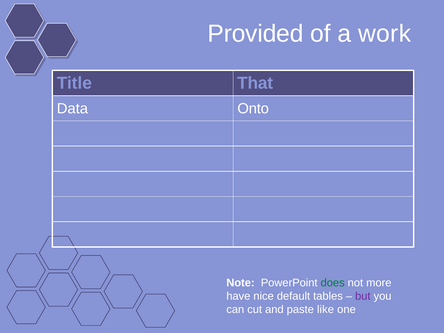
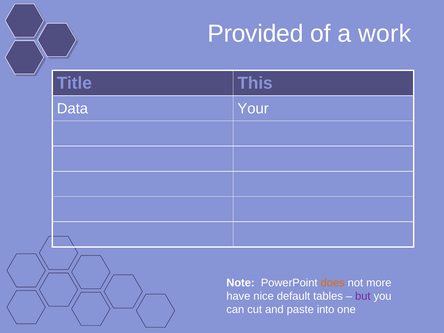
That: That -> This (255, 83)
Onto: Onto -> Your (253, 108)
does colour: green -> orange (333, 283)
like: like -> into (326, 309)
